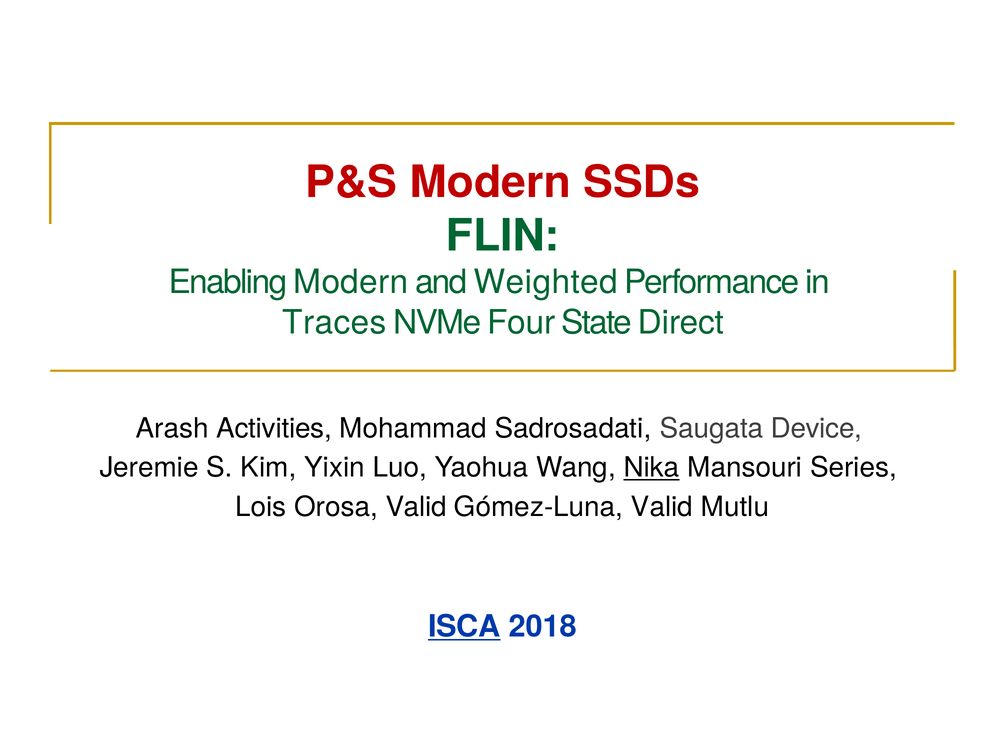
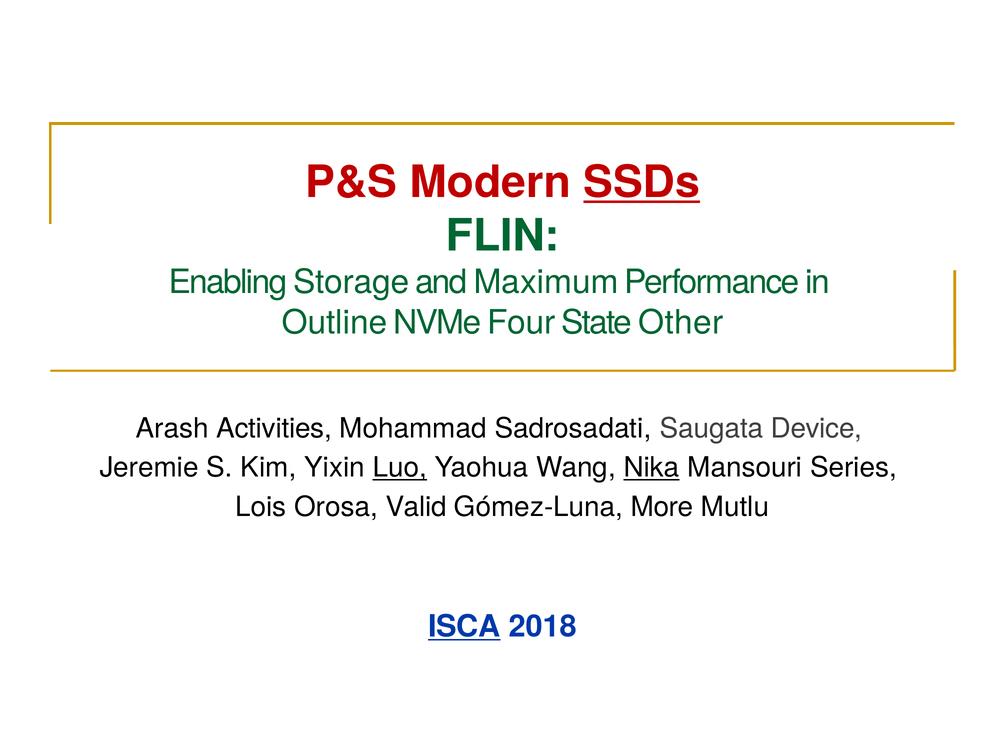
SSDs underline: none -> present (642, 182)
Enabling Modern: Modern -> Storage (351, 282)
Weighted: Weighted -> Maximum (546, 282)
Traces: Traces -> Outline (335, 322)
Direct: Direct -> Other (681, 322)
Luo underline: none -> present (400, 468)
Gómez-Luna Valid: Valid -> More (662, 507)
